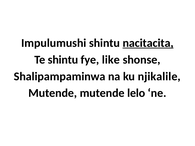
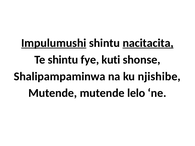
Impulumushi underline: none -> present (54, 43)
like: like -> kuti (111, 60)
njikalile: njikalile -> njishibe (159, 76)
